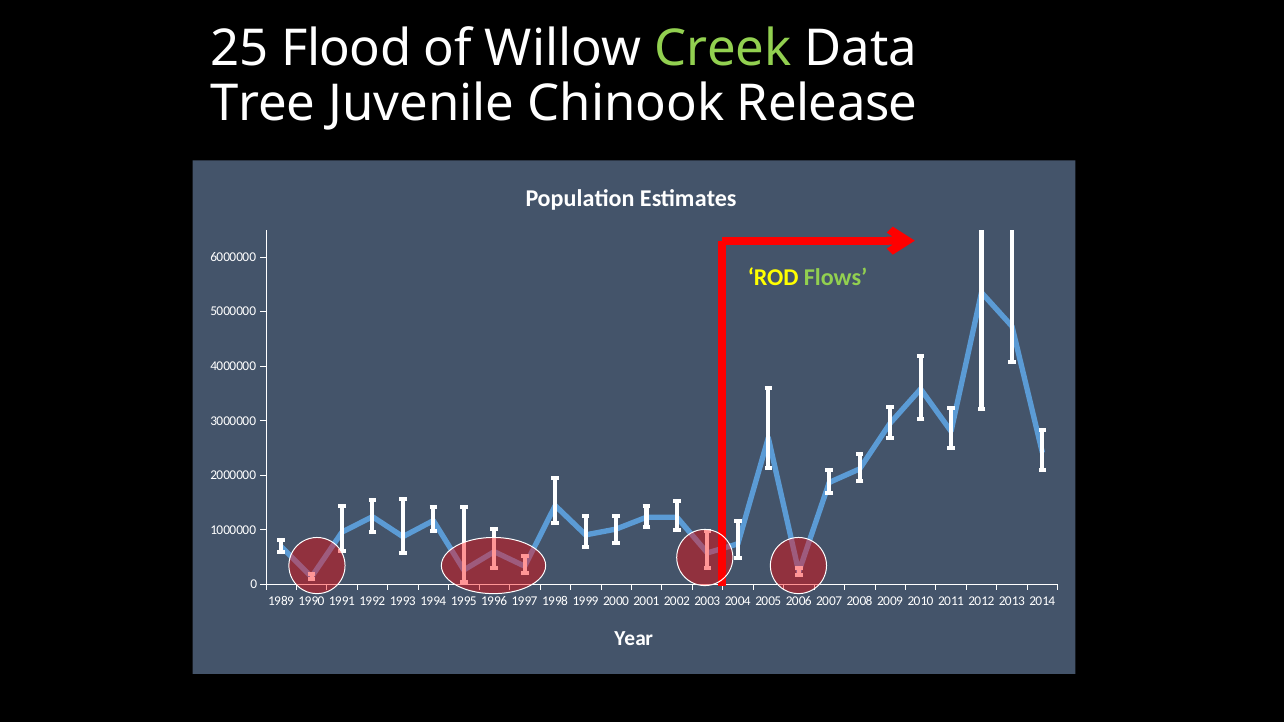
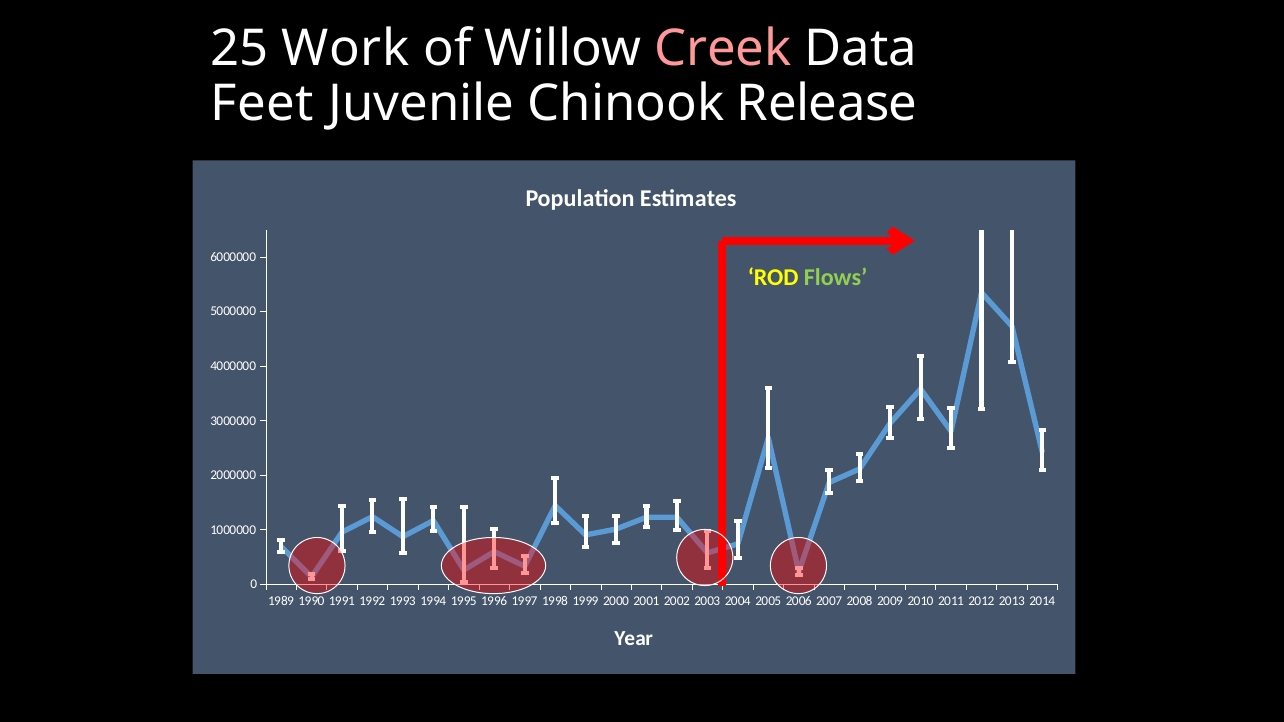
Flood: Flood -> Work (346, 48)
Creek colour: light green -> pink (723, 48)
Tree: Tree -> Feet (262, 103)
